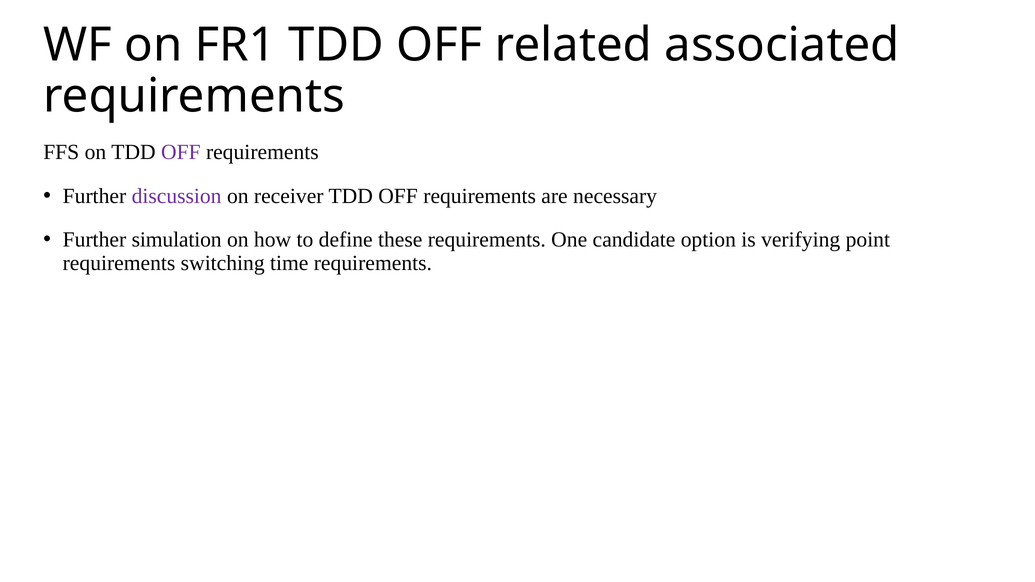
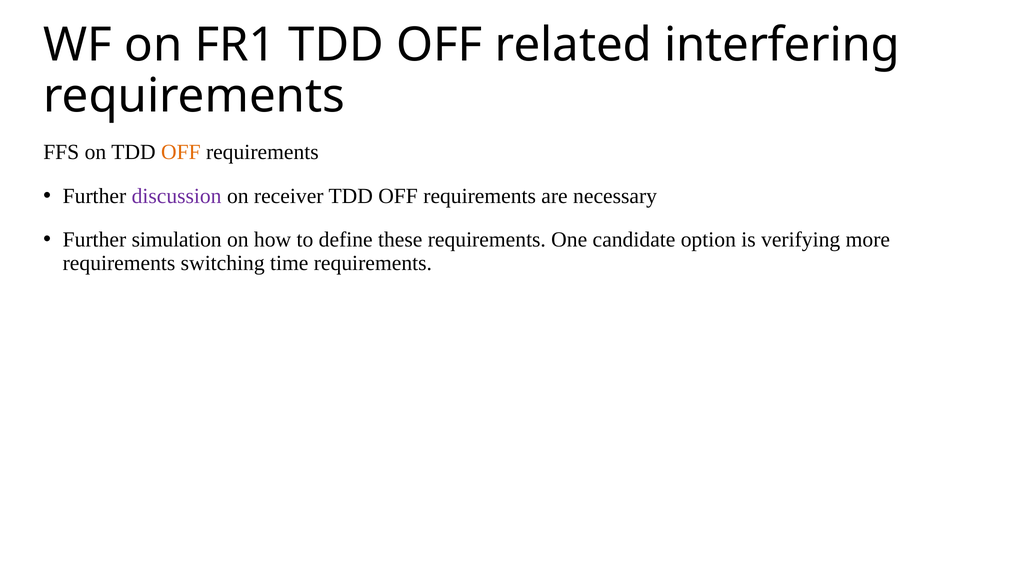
associated: associated -> interfering (782, 45)
OFF colour: purple -> orange (181, 152)
point: point -> more (868, 240)
